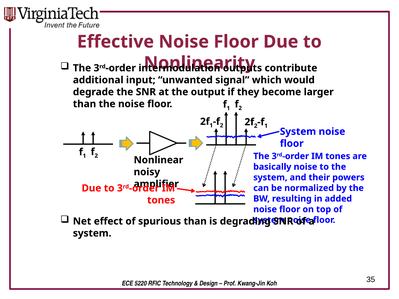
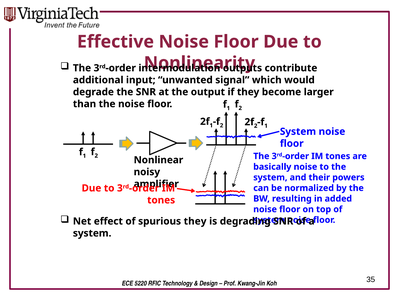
spurious than: than -> they (195, 221)
